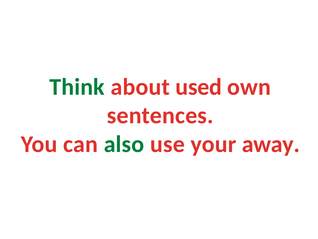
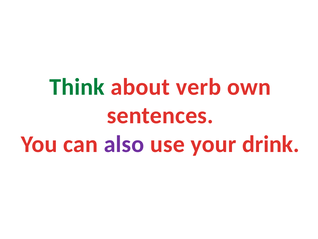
used: used -> verb (198, 87)
also colour: green -> purple (124, 144)
away: away -> drink (271, 144)
